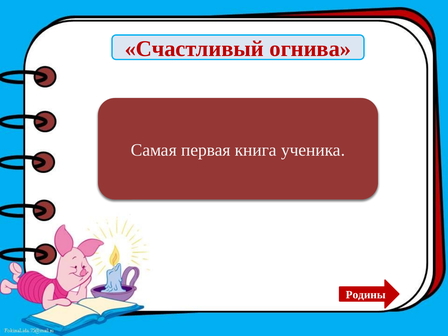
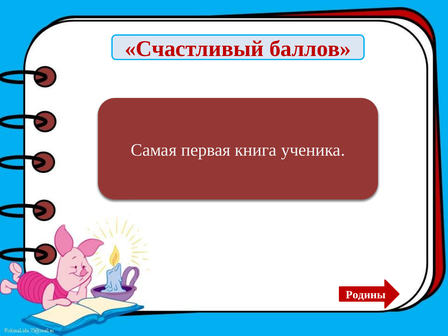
огнива: огнива -> баллов (310, 49)
